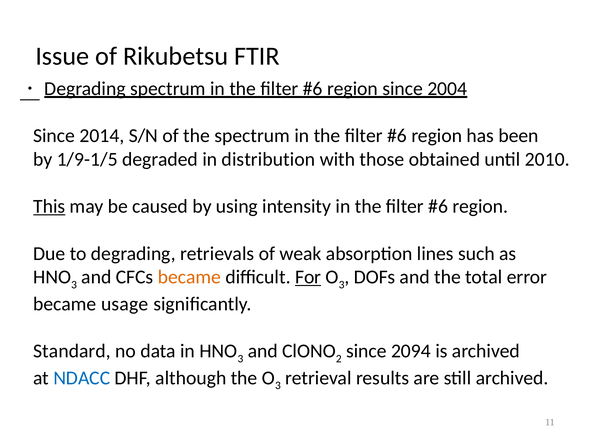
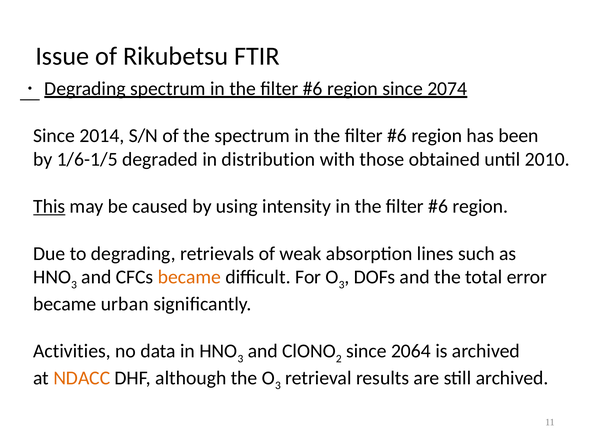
2004: 2004 -> 2074 (447, 89)
1/9-1/5: 1/9-1/5 -> 1/6-1/5 (87, 159)
For underline: present -> none (308, 277)
usage: usage -> urban (125, 304)
Standard: Standard -> Activities (72, 351)
2094: 2094 -> 2064 (411, 351)
NDACC colour: blue -> orange (82, 378)
